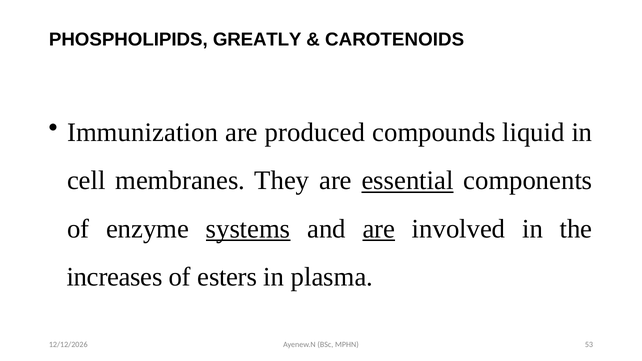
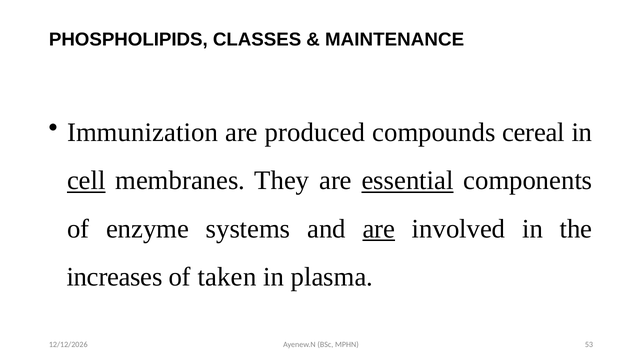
GREATLY: GREATLY -> CLASSES (257, 40)
CAROTENOIDS: CAROTENOIDS -> MAINTENANCE (395, 40)
liquid: liquid -> cereal (534, 132)
cell underline: none -> present (86, 181)
systems underline: present -> none (248, 229)
esters: esters -> taken (227, 277)
